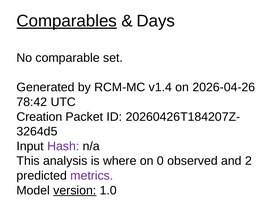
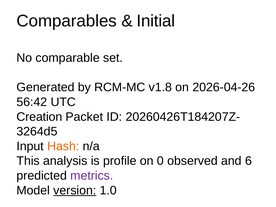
Comparables underline: present -> none (67, 21)
Days: Days -> Initial (156, 21)
v1.4: v1.4 -> v1.8 (160, 87)
78:42: 78:42 -> 56:42 (32, 102)
Hash colour: purple -> orange (63, 146)
where: where -> profile (120, 161)
2: 2 -> 6 (248, 161)
